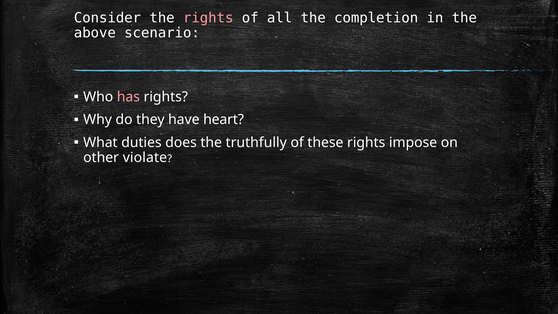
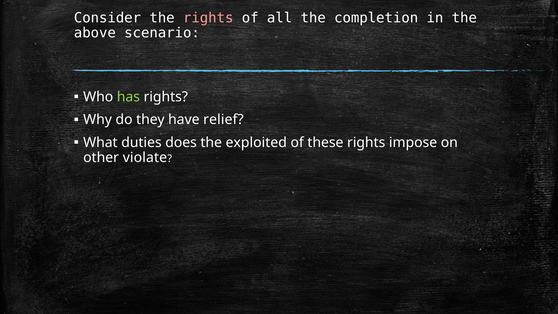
has colour: pink -> light green (128, 97)
heart: heart -> relief (223, 120)
truthfully: truthfully -> exploited (256, 143)
